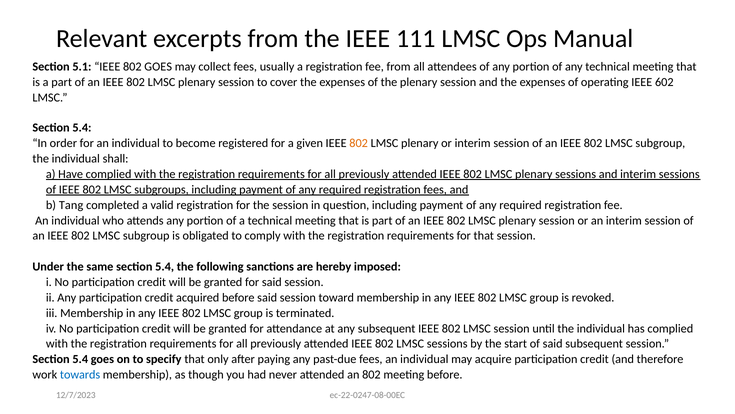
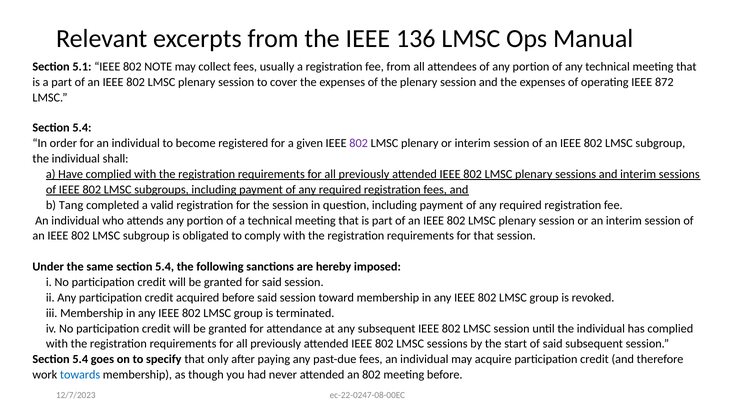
111: 111 -> 136 (416, 39)
802 GOES: GOES -> NOTE (158, 67)
602: 602 -> 872 (664, 82)
802 colour: orange -> purple (359, 143)
